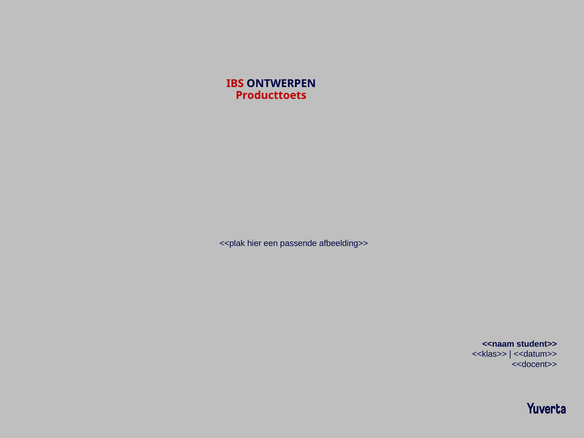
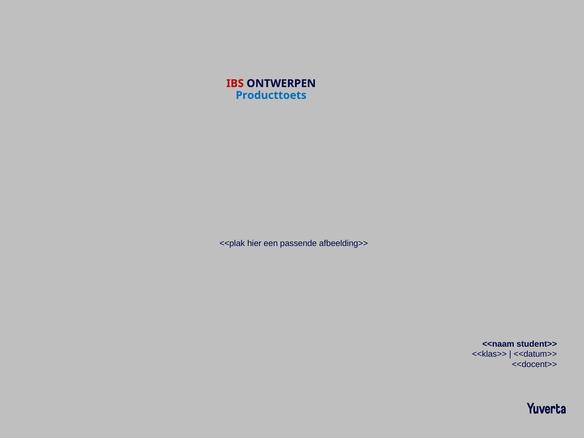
Producttoets colour: red -> blue (271, 95)
